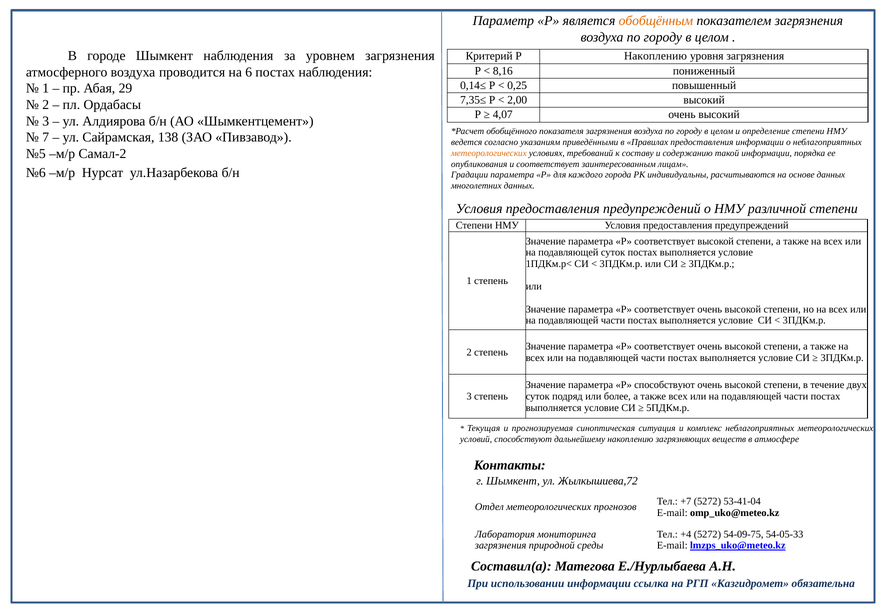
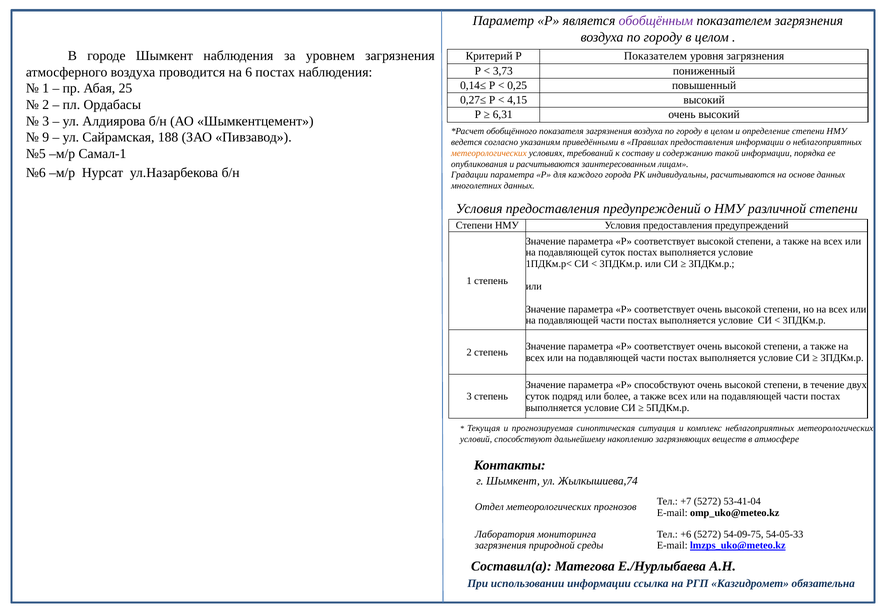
обобщённым colour: orange -> purple (656, 21)
Р Накоплению: Накоплению -> Показателем (655, 56)
8,16: 8,16 -> 3,73 (503, 71)
29: 29 -> 25 (125, 88)
7,35≤: 7,35≤ -> 0,27≤ (473, 100)
2,00: 2,00 -> 4,15 (517, 100)
4,07: 4,07 -> 6,31 (503, 115)
7: 7 -> 9 (46, 138)
138: 138 -> 188 (168, 138)
Самал-2: Самал-2 -> Самал-1 (102, 154)
и соответствует: соответствует -> расчитываются (548, 164)
Жылкышиева,72: Жылкышиева,72 -> Жылкышиева,74 (598, 481)
+4: +4 -> +6 (686, 534)
